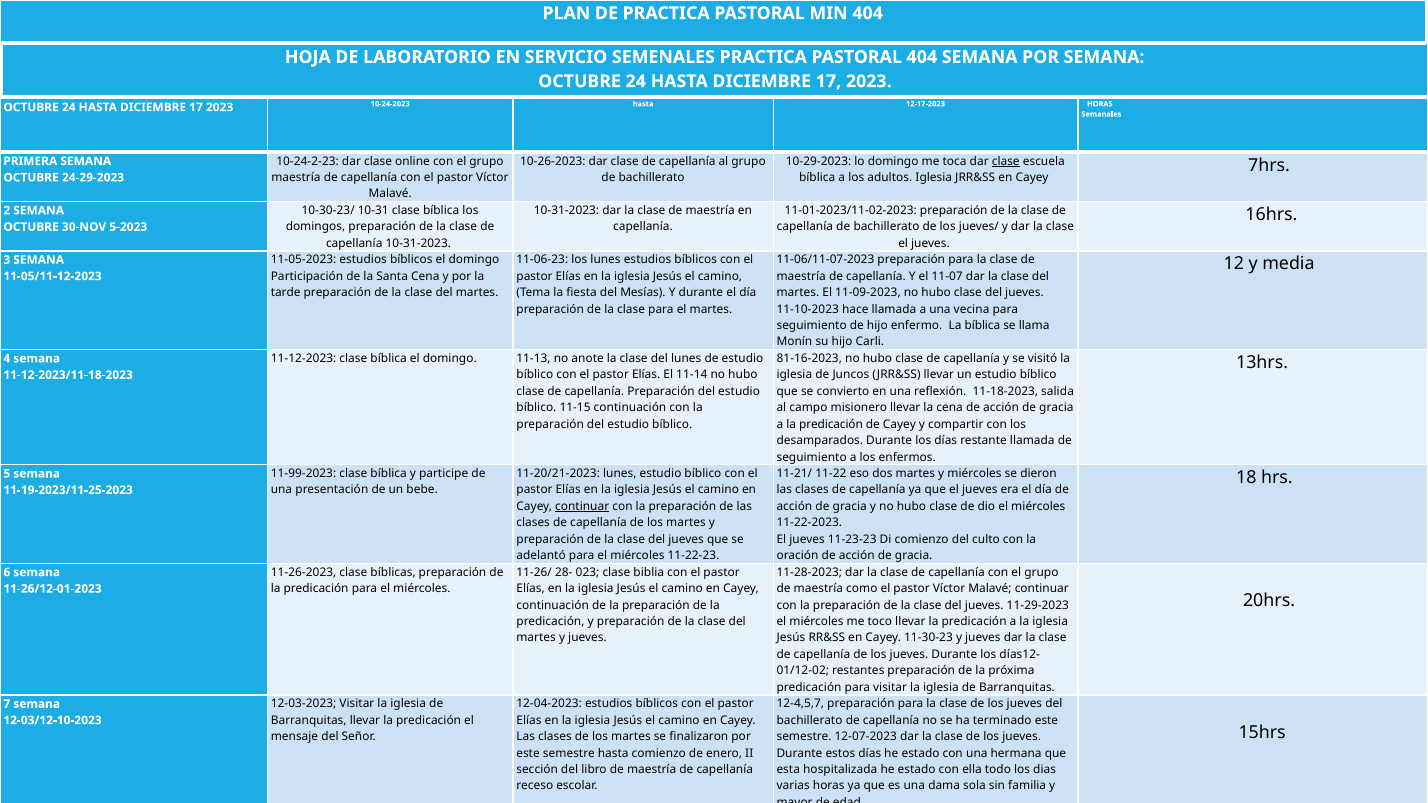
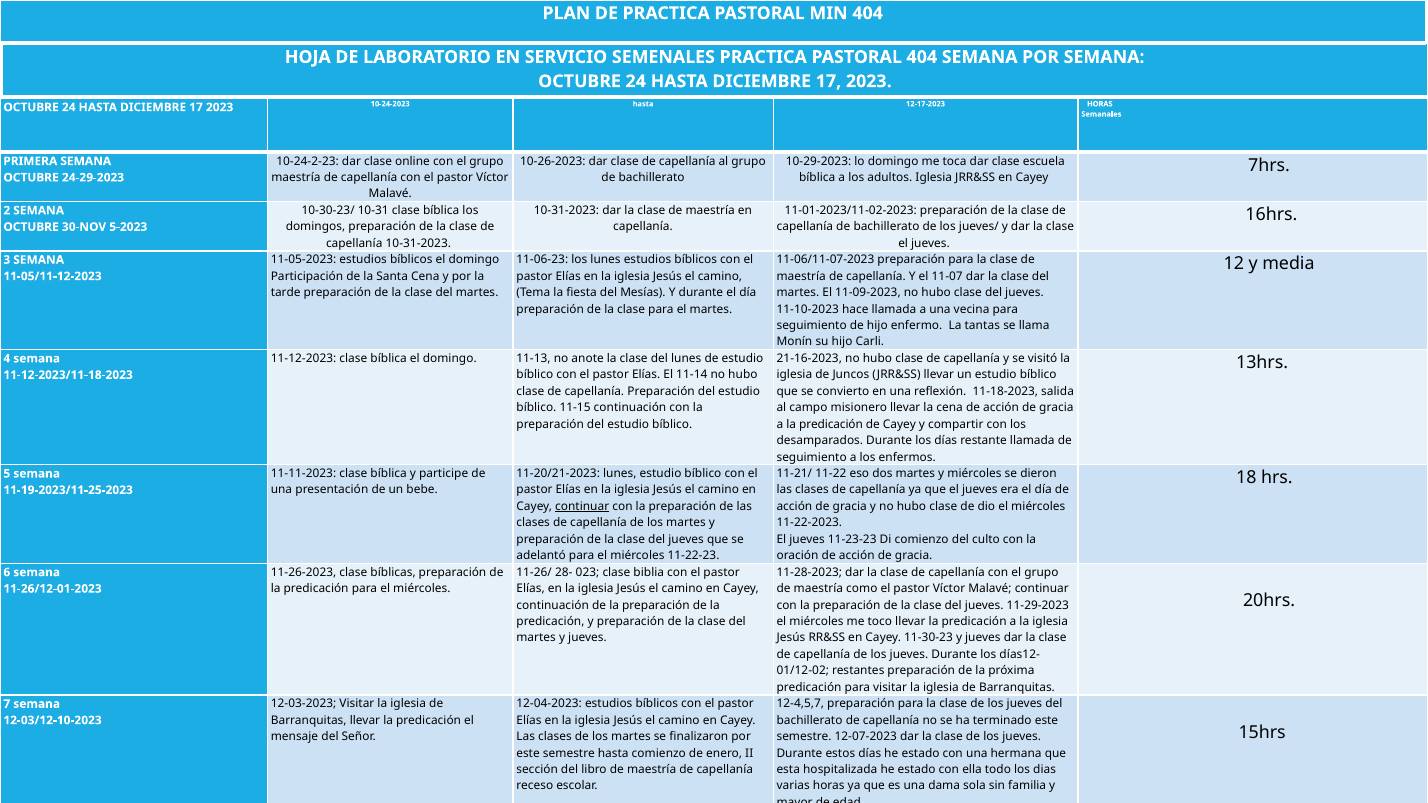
clase underline: present -> none (1006, 161)
La bíblica: bíblica -> tantas (982, 326)
81-16-2023: 81-16-2023 -> 21-16-2023 (809, 359)
11-99-2023: 11-99-2023 -> 11-11-2023 (304, 474)
